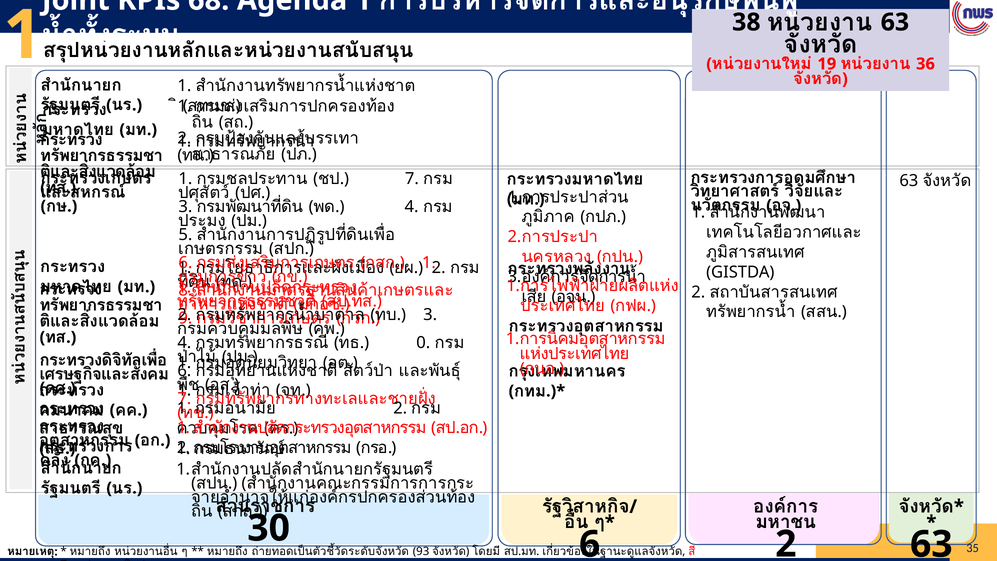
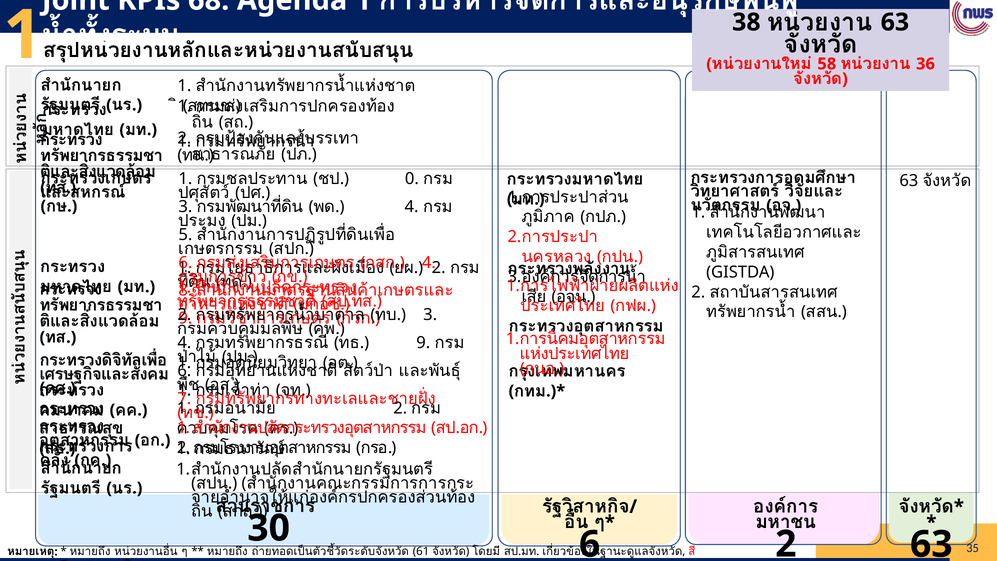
19: 19 -> 58 (827, 64)
7: 7 -> 0 (412, 179)
1: 1 -> 4 (429, 263)
0: 0 -> 9 (423, 343)
93: 93 -> 61 (421, 552)
